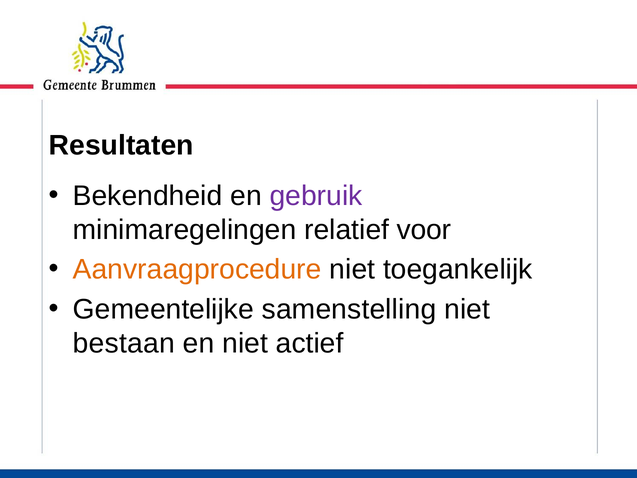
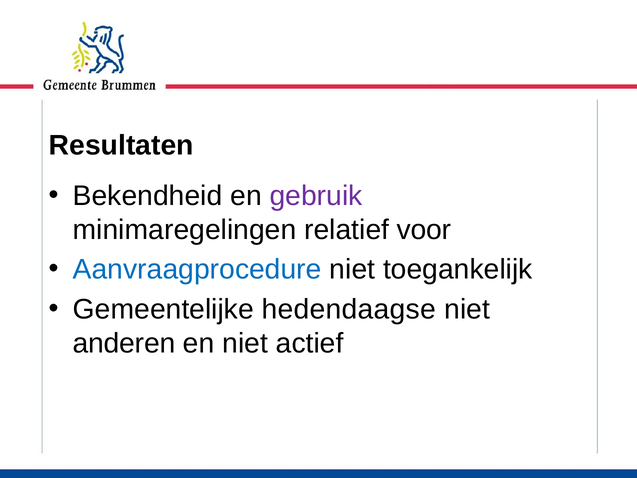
Aanvraagprocedure colour: orange -> blue (197, 269)
samenstelling: samenstelling -> hedendaagse (349, 309)
bestaan: bestaan -> anderen (124, 343)
